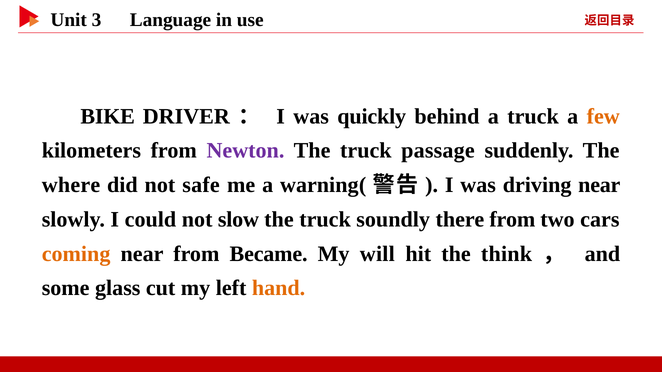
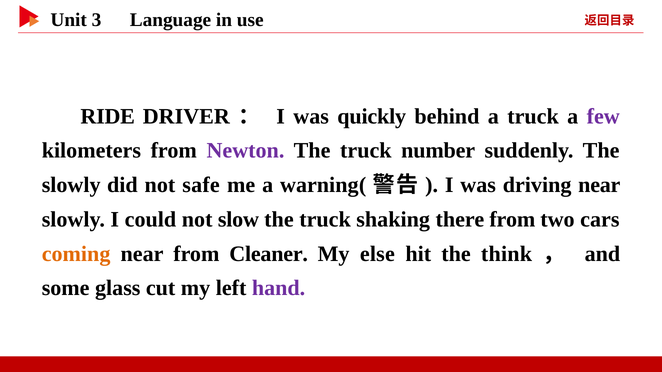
BIKE: BIKE -> RIDE (108, 116)
few colour: orange -> purple (603, 116)
passage: passage -> number (438, 151)
where: where -> slowly (71, 185)
soundly: soundly -> shaking (393, 220)
Became: Became -> Cleaner (269, 254)
will: will -> else (377, 254)
hand colour: orange -> purple (279, 288)
